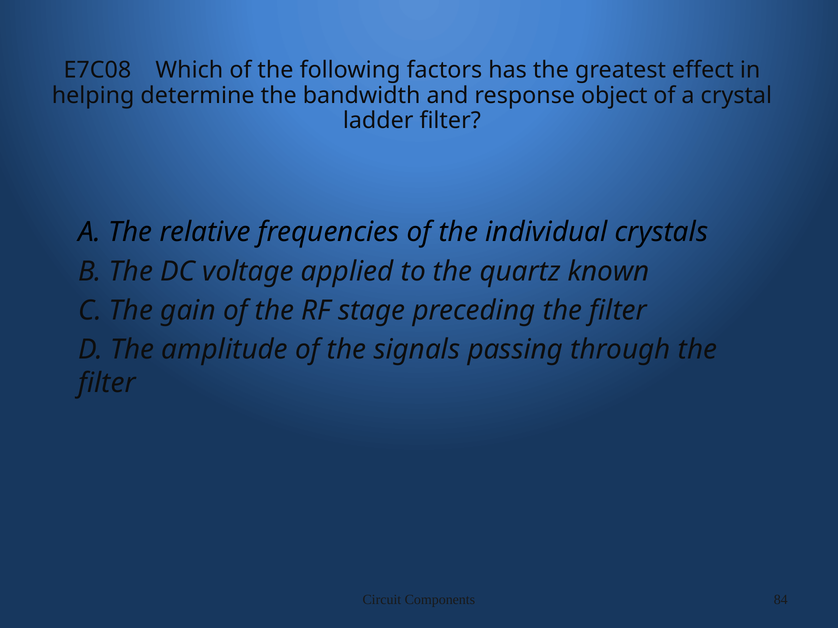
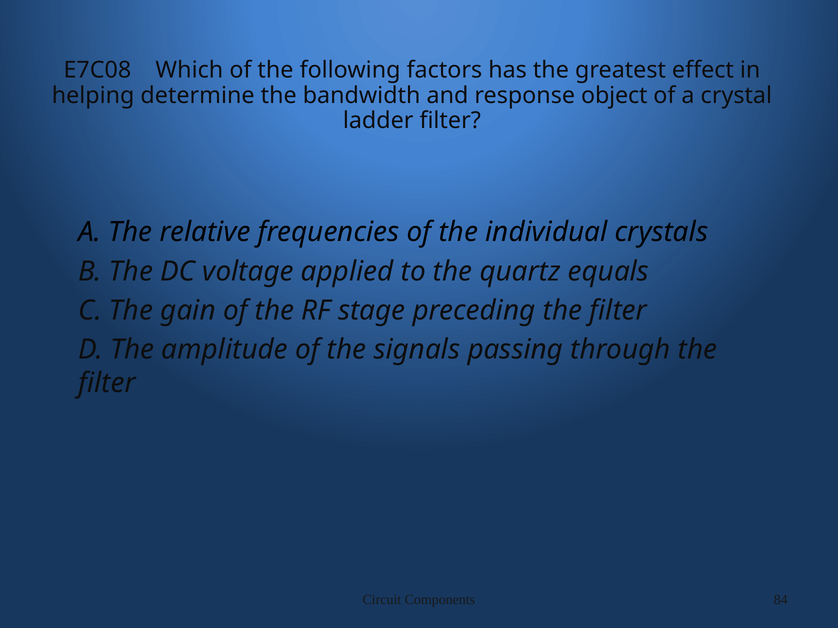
known: known -> equals (608, 272)
